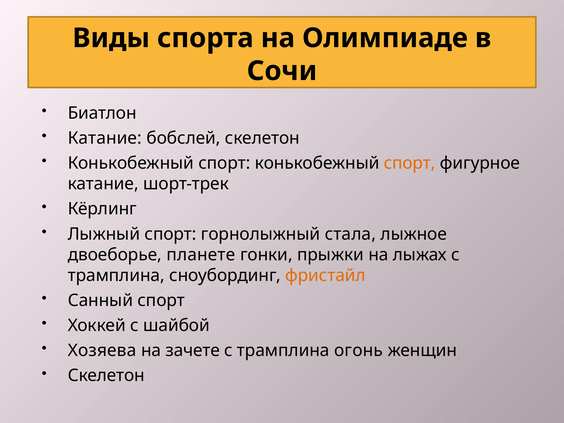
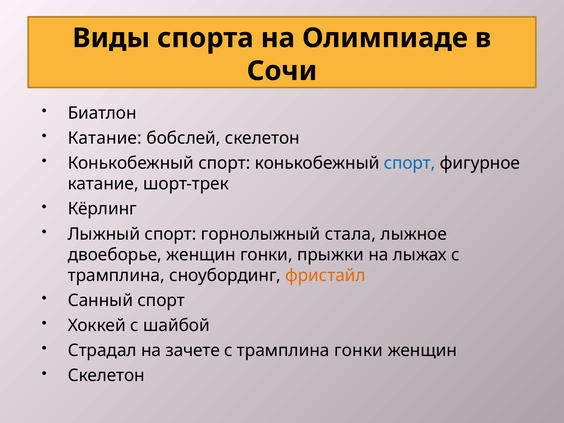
спорт colour: orange -> blue (410, 163)
двоеборье планете: планете -> женщин (201, 255)
Хозяева: Хозяева -> Страдал (102, 351)
трамплина огонь: огонь -> гонки (359, 351)
